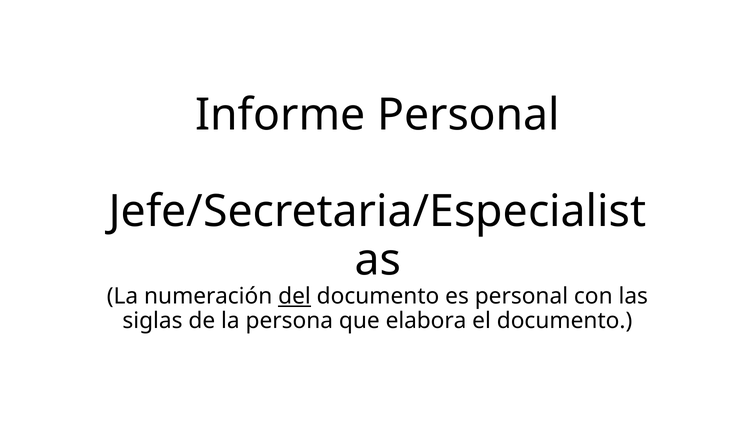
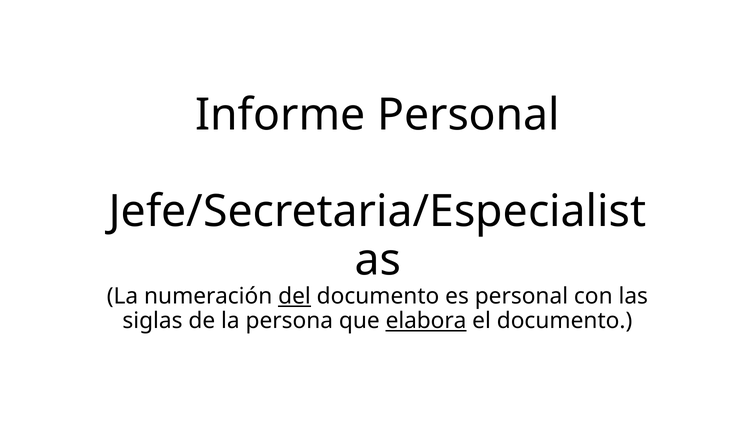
elabora underline: none -> present (426, 321)
